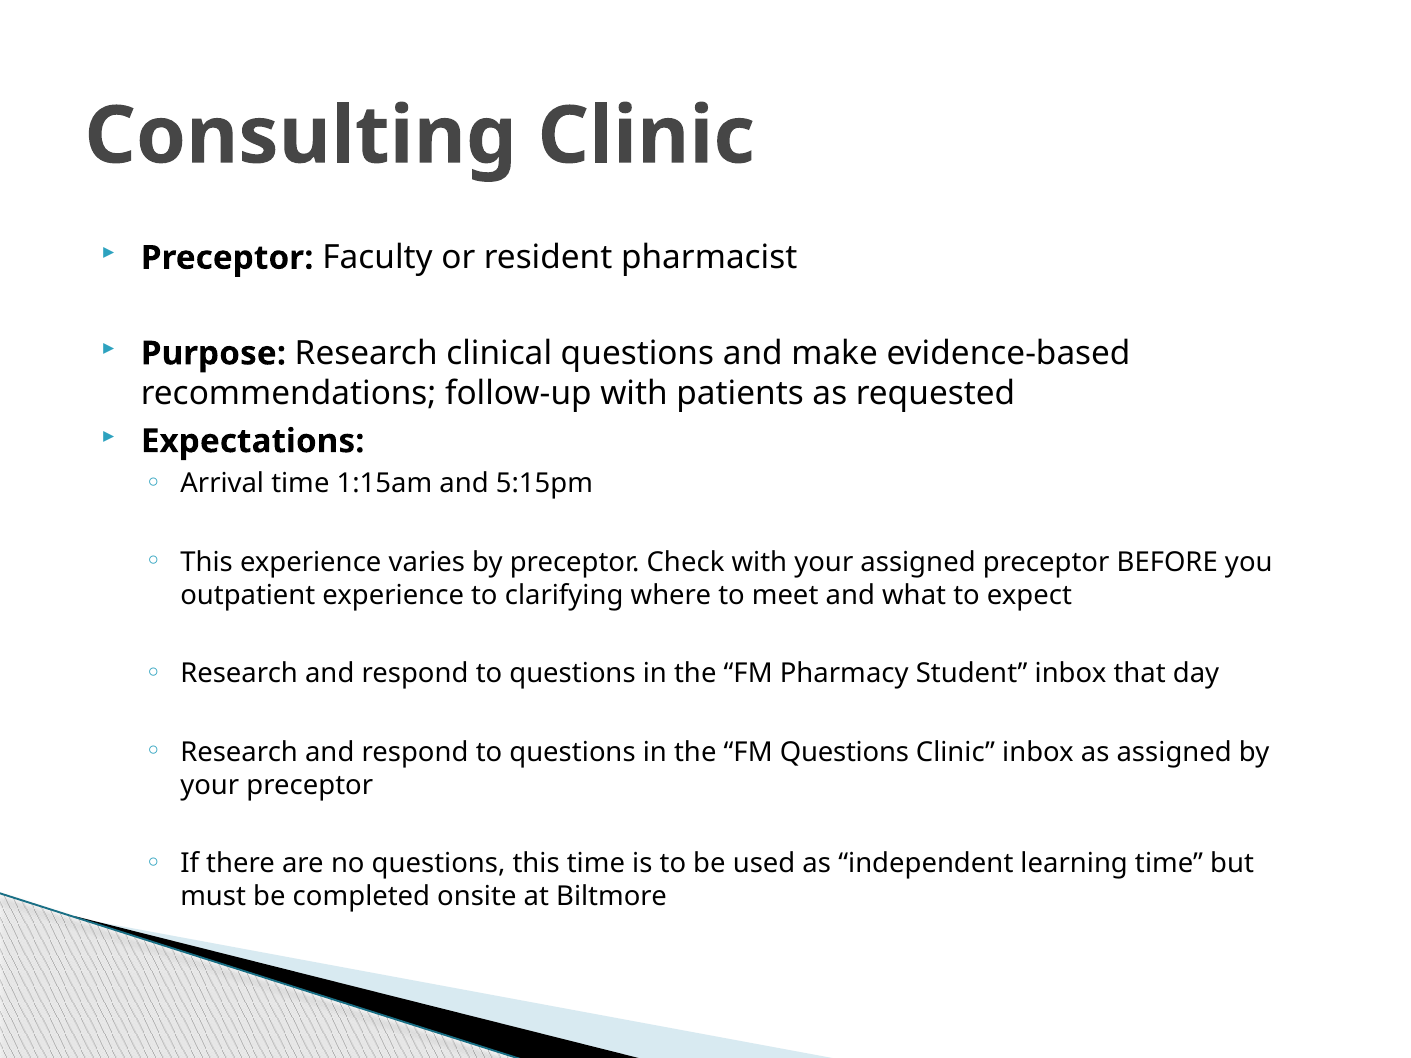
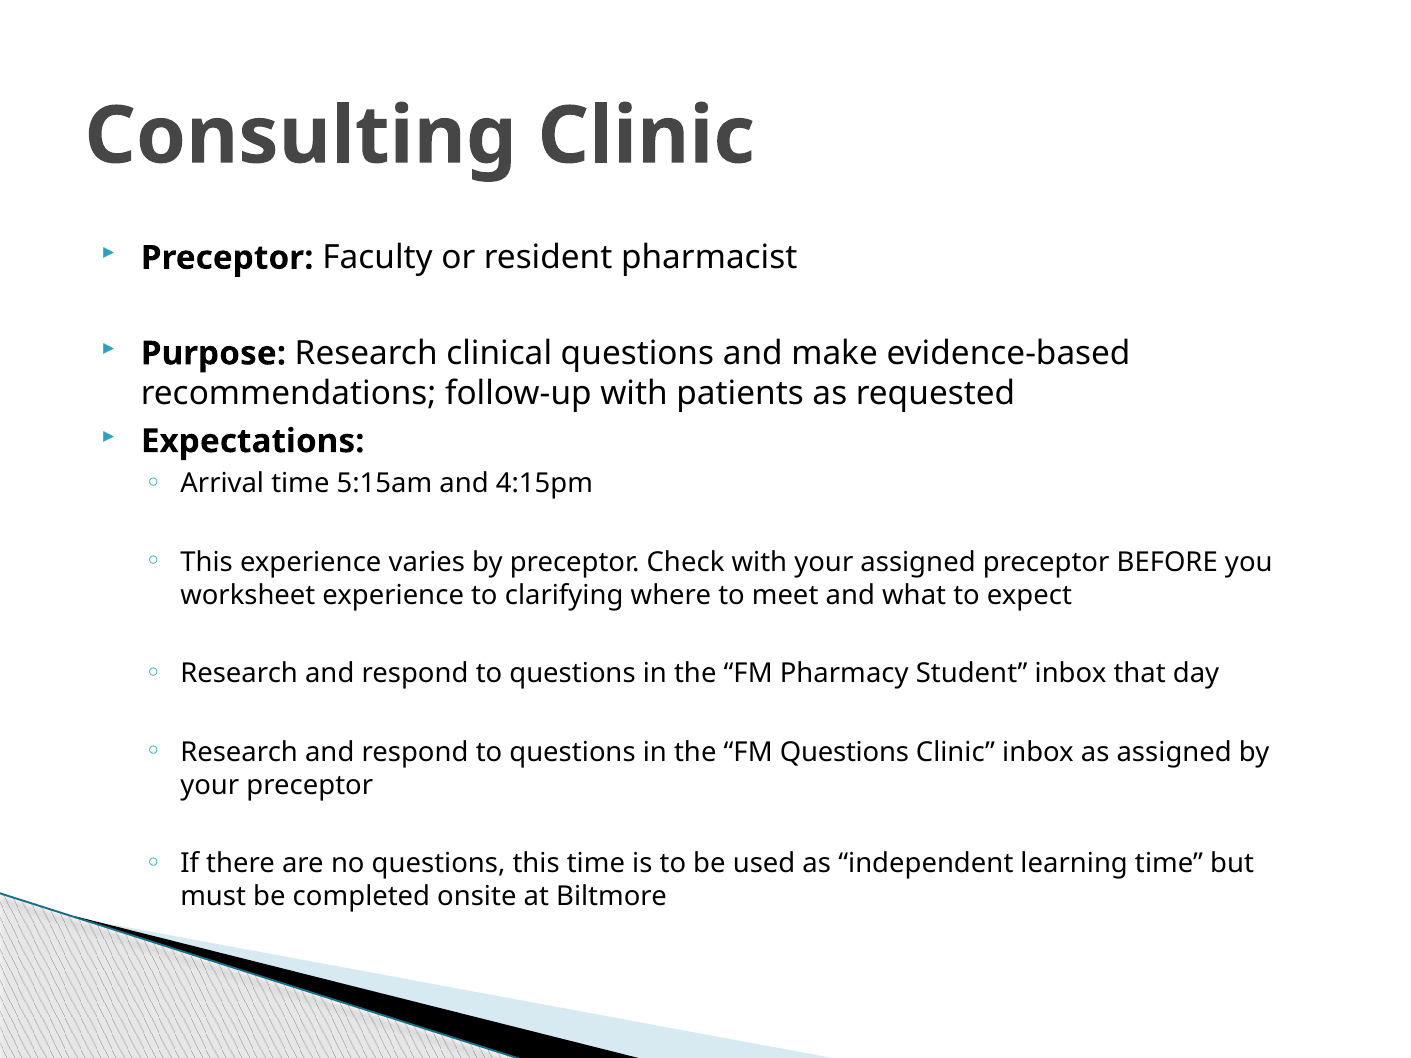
1:15am: 1:15am -> 5:15am (384, 484)
5:15pm: 5:15pm -> 4:15pm (544, 484)
outpatient: outpatient -> worksheet (248, 595)
